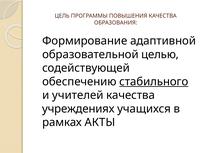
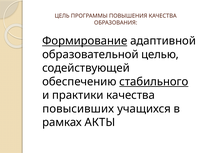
Формирование underline: none -> present (85, 41)
учителей: учителей -> практики (78, 95)
учреждениях: учреждениях -> повысивших (78, 109)
